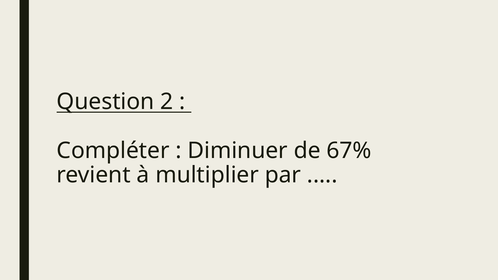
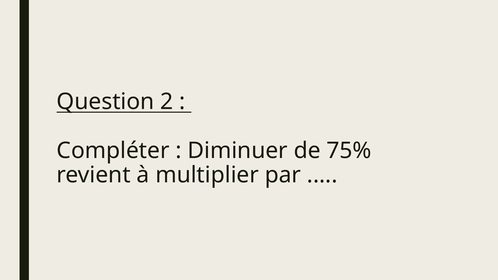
67%: 67% -> 75% (349, 151)
